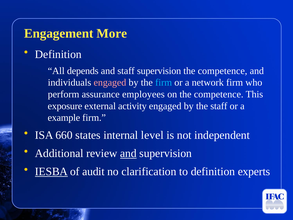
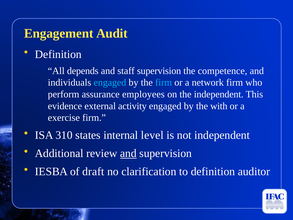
More: More -> Audit (112, 33)
engaged colour: pink -> light blue (110, 82)
on the competence: competence -> independent (219, 94)
exposure: exposure -> evidence (65, 106)
the staff: staff -> with (219, 106)
example: example -> exercise (64, 118)
660: 660 -> 310 (64, 135)
IESBA underline: present -> none (51, 171)
audit: audit -> draft (93, 171)
experts: experts -> auditor (254, 171)
